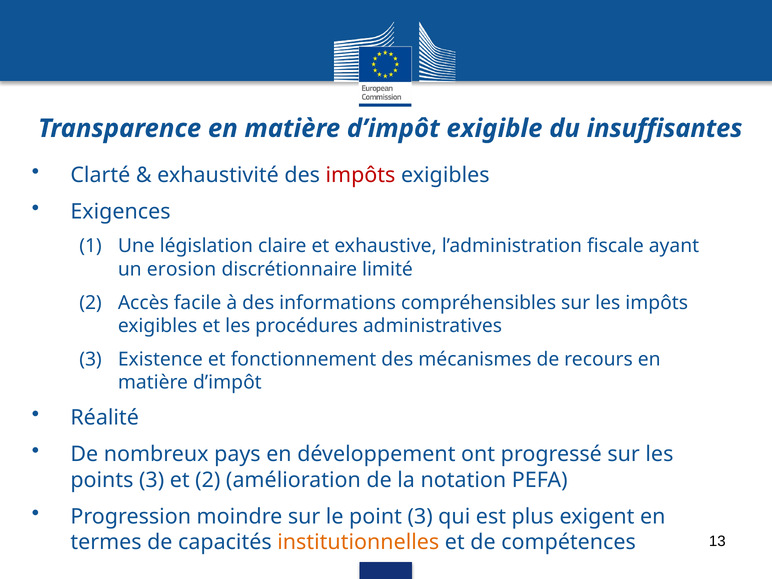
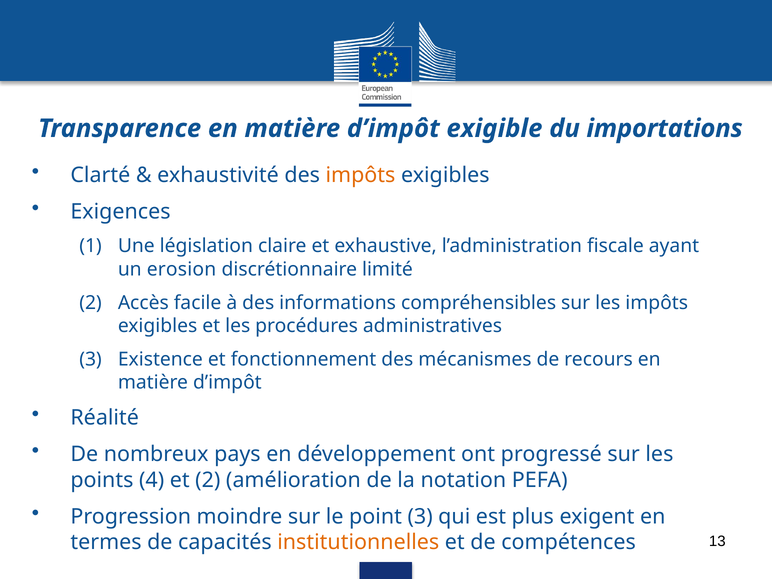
insuffisantes: insuffisantes -> importations (665, 128)
impôts colour: red -> orange (360, 175)
points 3: 3 -> 4 (152, 480)
